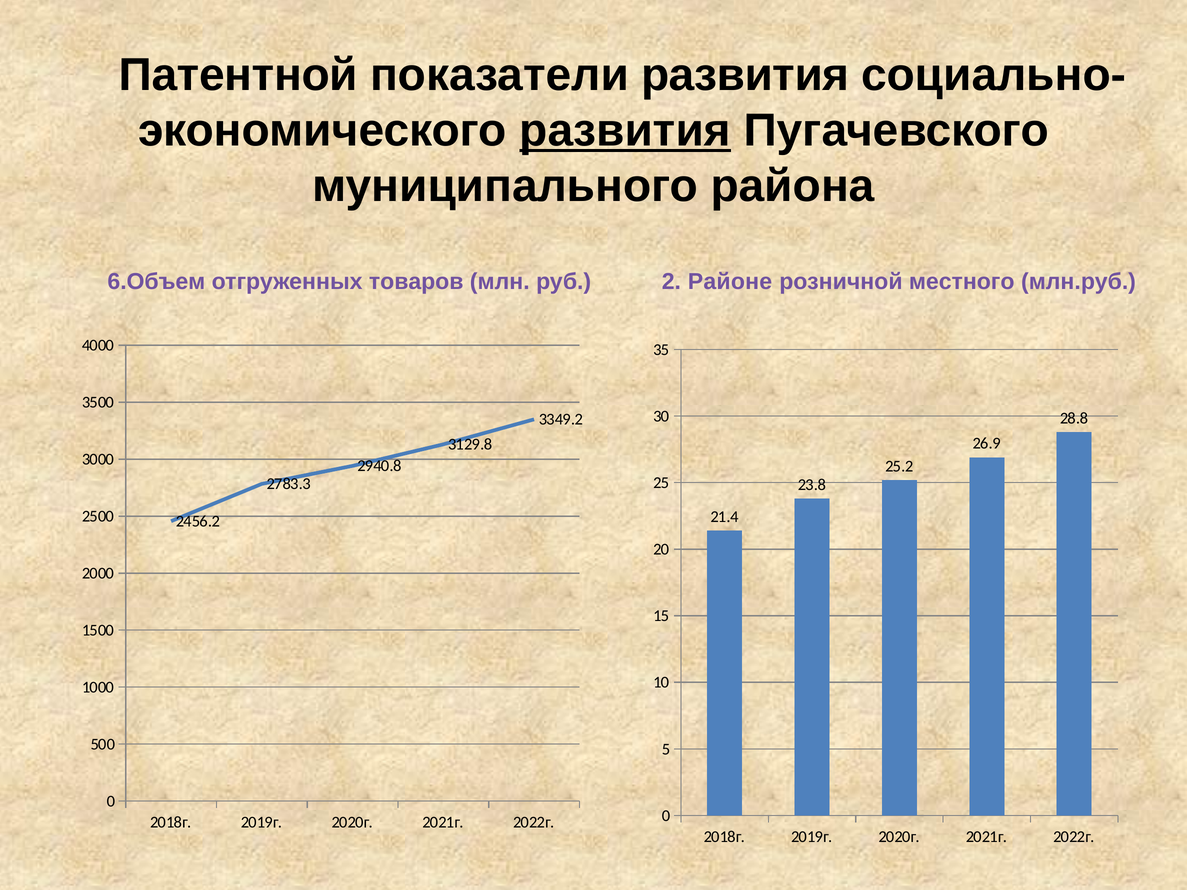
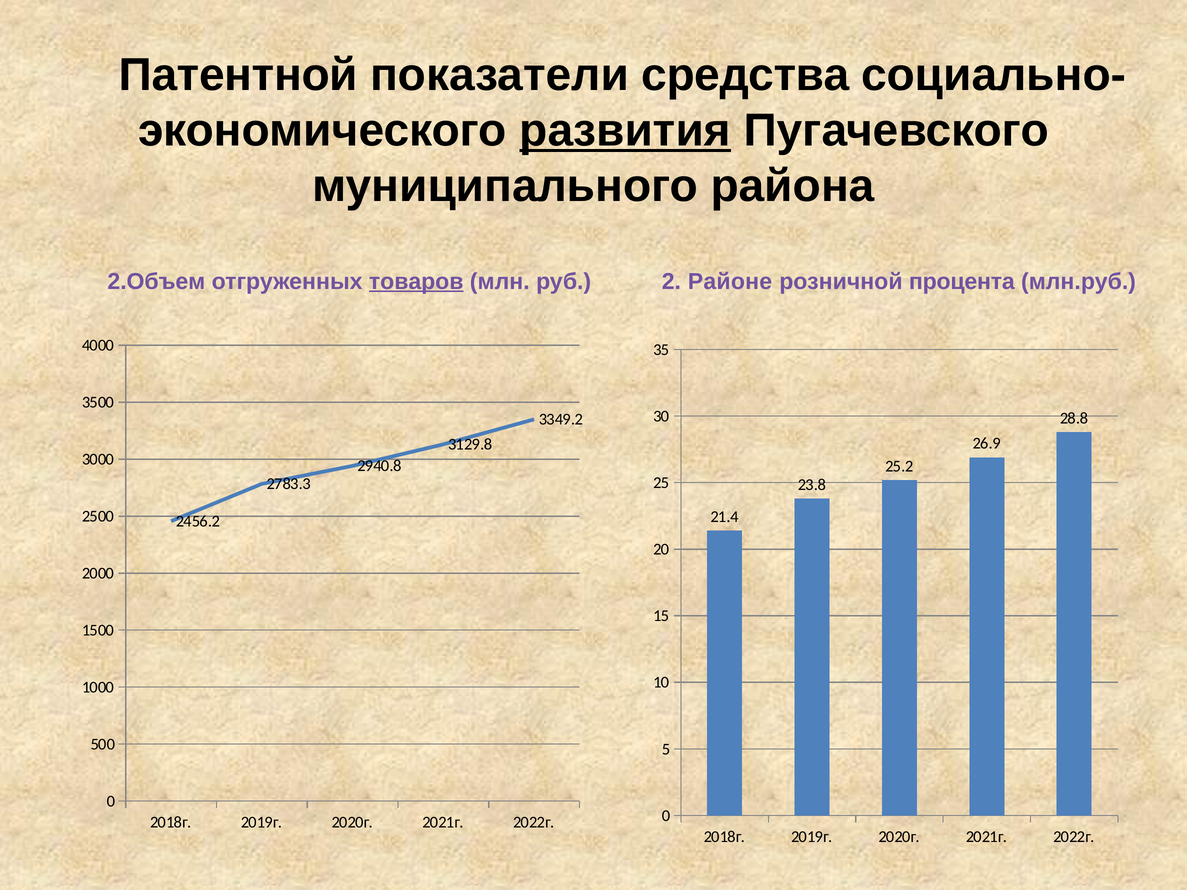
показатели развития: развития -> средства (745, 75)
6.Объем: 6.Объем -> 2.Объем (156, 282)
товаров underline: none -> present (416, 282)
местного: местного -> процента (962, 282)
